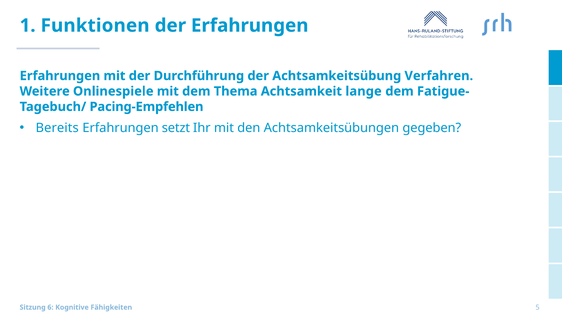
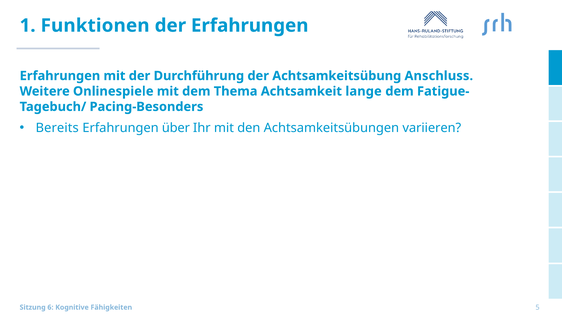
Verfahren: Verfahren -> Anschluss (439, 76)
Pacing-Empfehlen: Pacing-Empfehlen -> Pacing-Besonders (146, 107)
setzt: setzt -> über (176, 128)
gegeben: gegeben -> variieren (432, 128)
